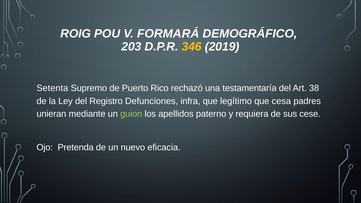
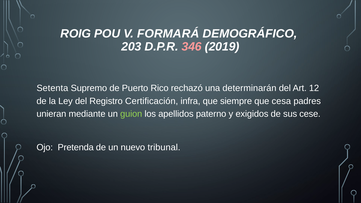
346 colour: yellow -> pink (192, 47)
testamentaría: testamentaría -> determinarán (249, 88)
38: 38 -> 12 (314, 88)
Defunciones: Defunciones -> Certificación (152, 101)
legítimo: legítimo -> siempre (236, 101)
requiera: requiera -> exigidos (252, 114)
eficacia: eficacia -> tribunal (164, 148)
